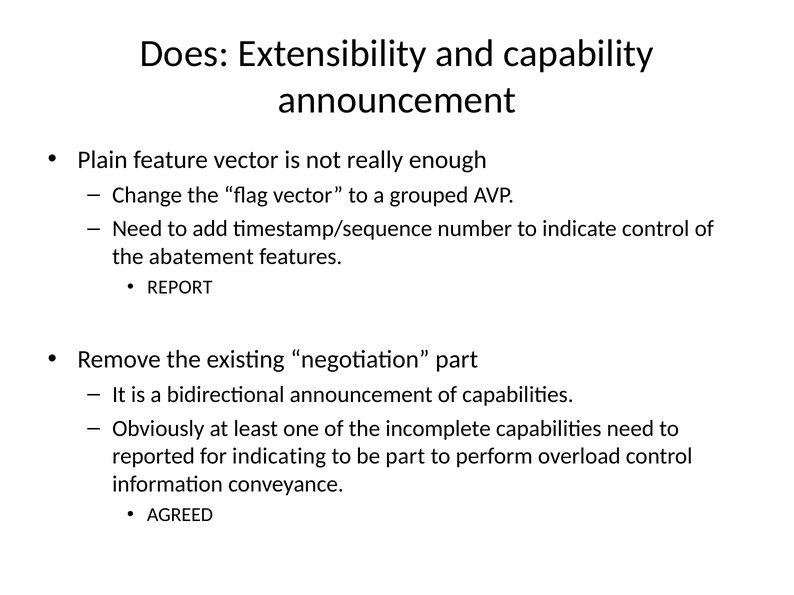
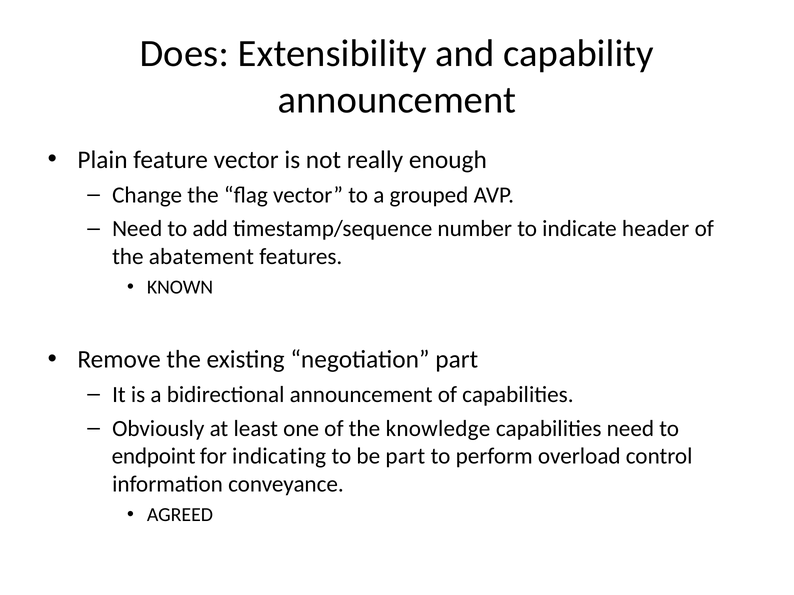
indicate control: control -> header (656, 229)
REPORT: REPORT -> KNOWN (180, 288)
incomplete: incomplete -> knowledge (438, 429)
reported: reported -> endpoint (154, 457)
